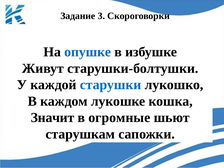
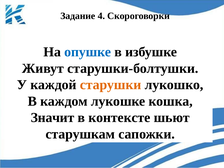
3: 3 -> 4 (101, 16)
старушки colour: blue -> orange (111, 85)
огромные: огромные -> контексте (119, 118)
